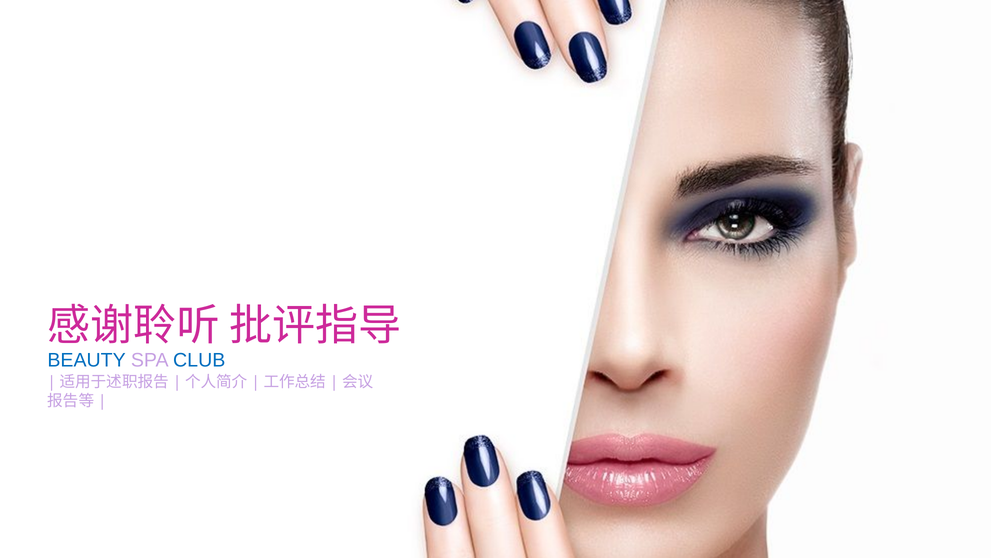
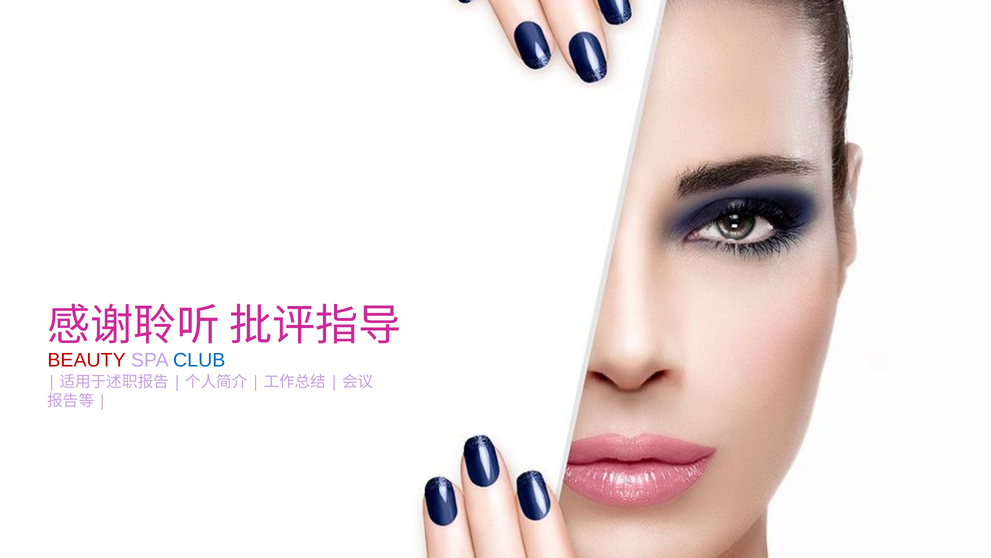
BEAUTY colour: blue -> red (87, 360)
